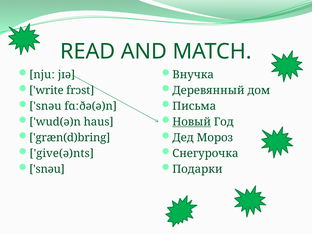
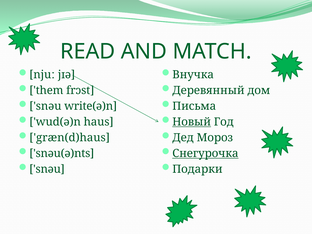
write: write -> them (46, 90)
fɑːðə(ə)n: fɑːðə(ə)n -> write(ə)n (91, 106)
græn(d)bring: græn(d)bring -> græn(d)haus (70, 138)
give(ə)nts: give(ə)nts -> snəu(ə)nts (62, 153)
Снегурочка underline: none -> present (205, 153)
